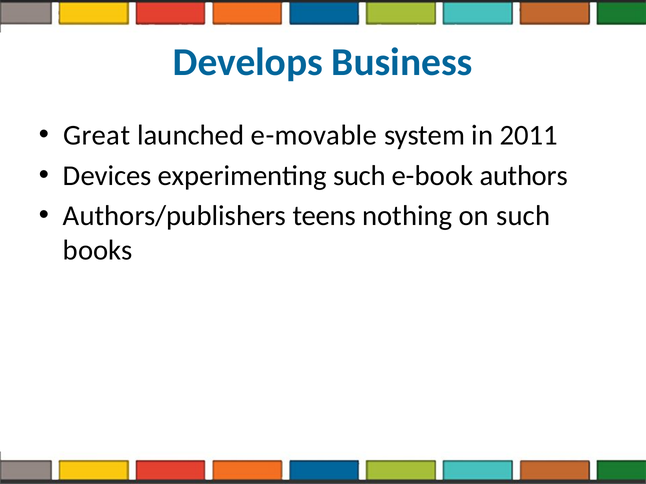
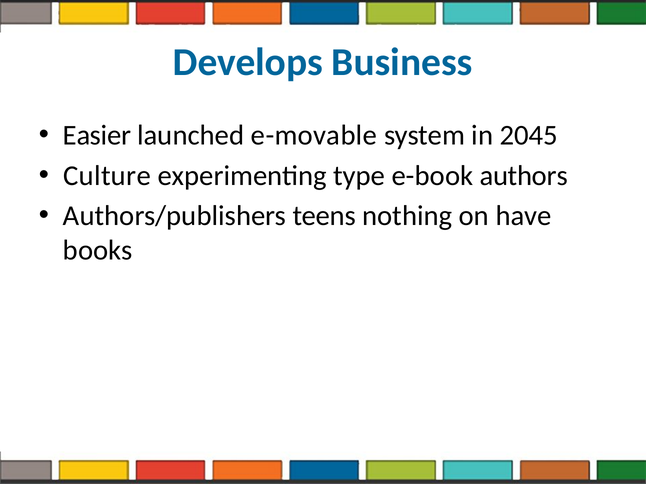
Great: Great -> Easier (97, 136)
2011: 2011 -> 2045 (529, 136)
Devices: Devices -> Culture (107, 176)
experimenting such: such -> type (359, 176)
on such: such -> have (523, 216)
